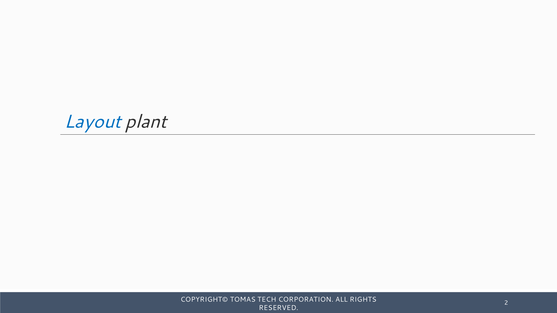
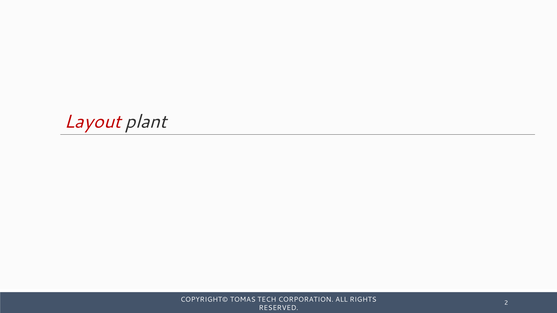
Layout colour: blue -> red (93, 122)
